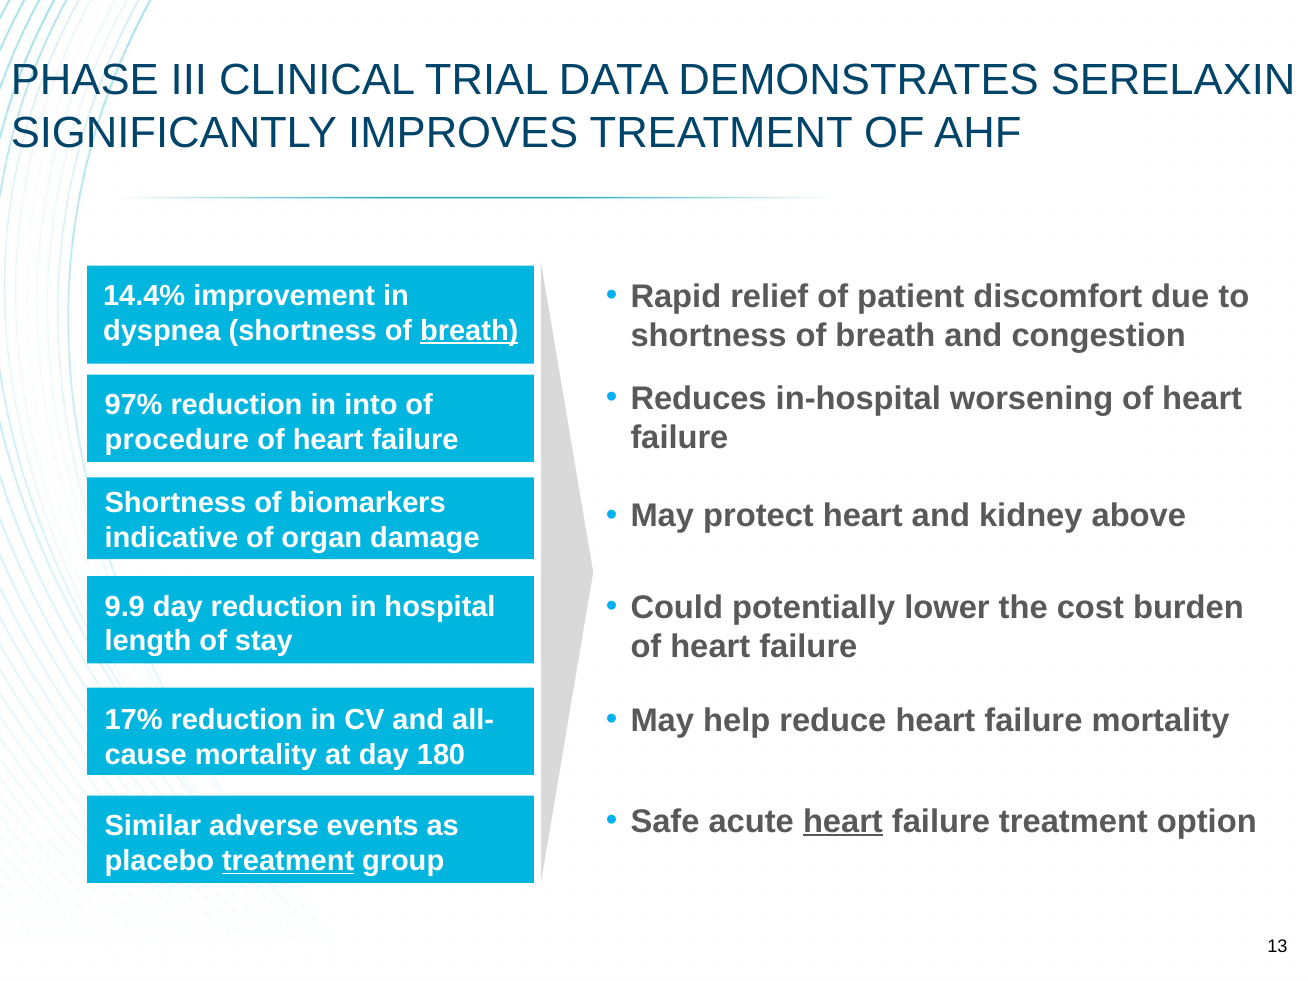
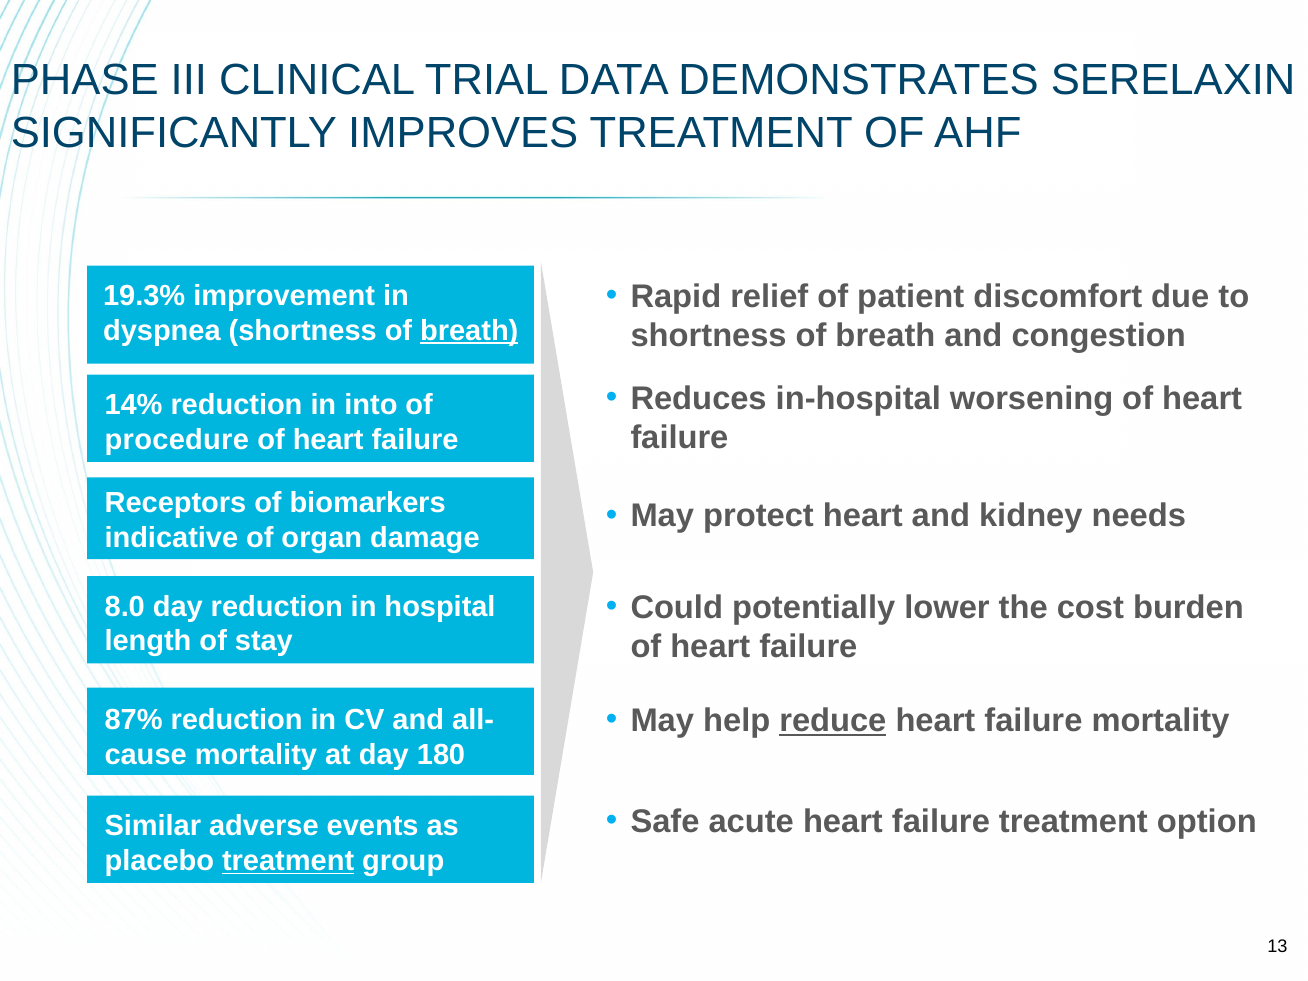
14.4%: 14.4% -> 19.3% (144, 296)
97%: 97% -> 14% (134, 405)
Shortness: Shortness -> Receptors (175, 503)
above: above -> needs (1139, 516)
9.9: 9.9 -> 8.0 (125, 606)
reduce underline: none -> present (833, 721)
17%: 17% -> 87% (134, 720)
heart underline: present -> none (843, 821)
